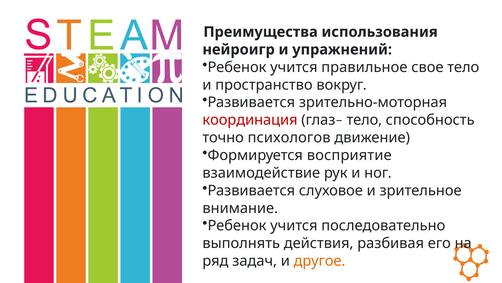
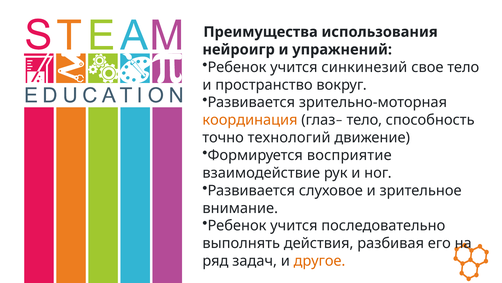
правильное: правильное -> синкинезий (364, 67)
координация colour: red -> orange (250, 120)
психологов: психологов -> технологий (289, 137)
